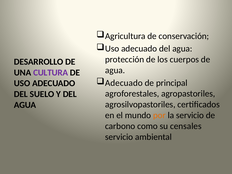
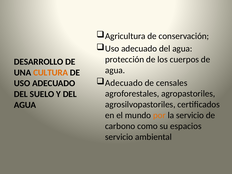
CULTURA colour: purple -> orange (51, 73)
principal: principal -> censales (172, 83)
censales: censales -> espacios (186, 126)
